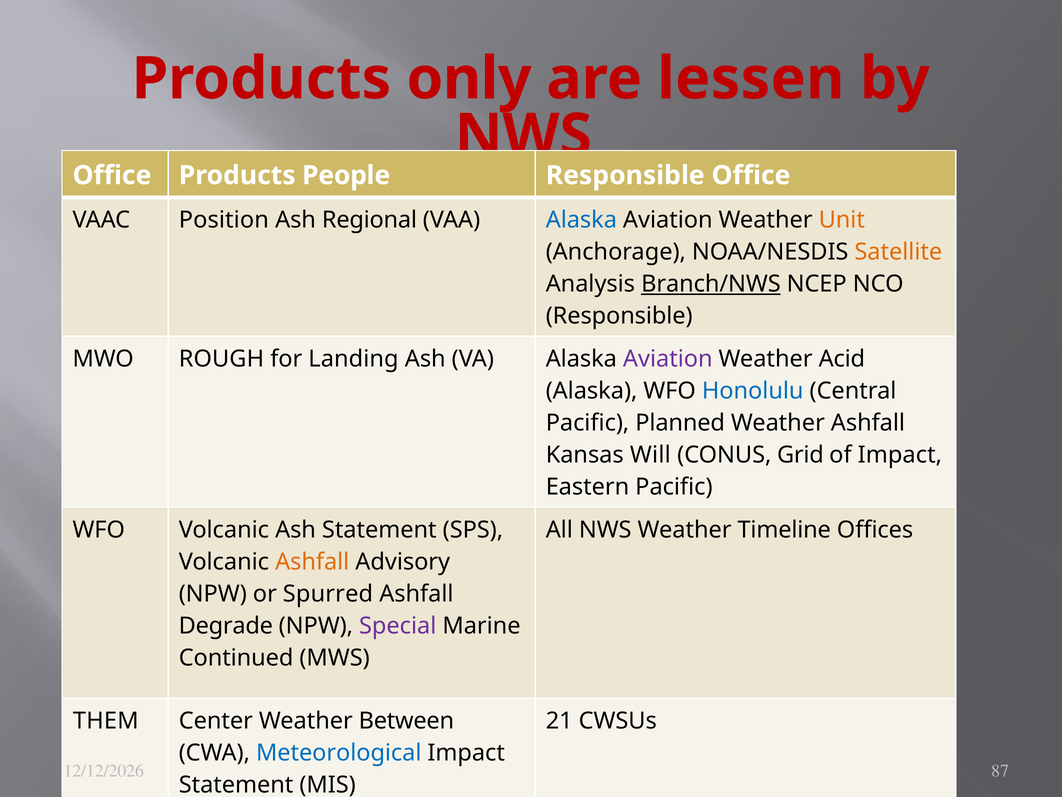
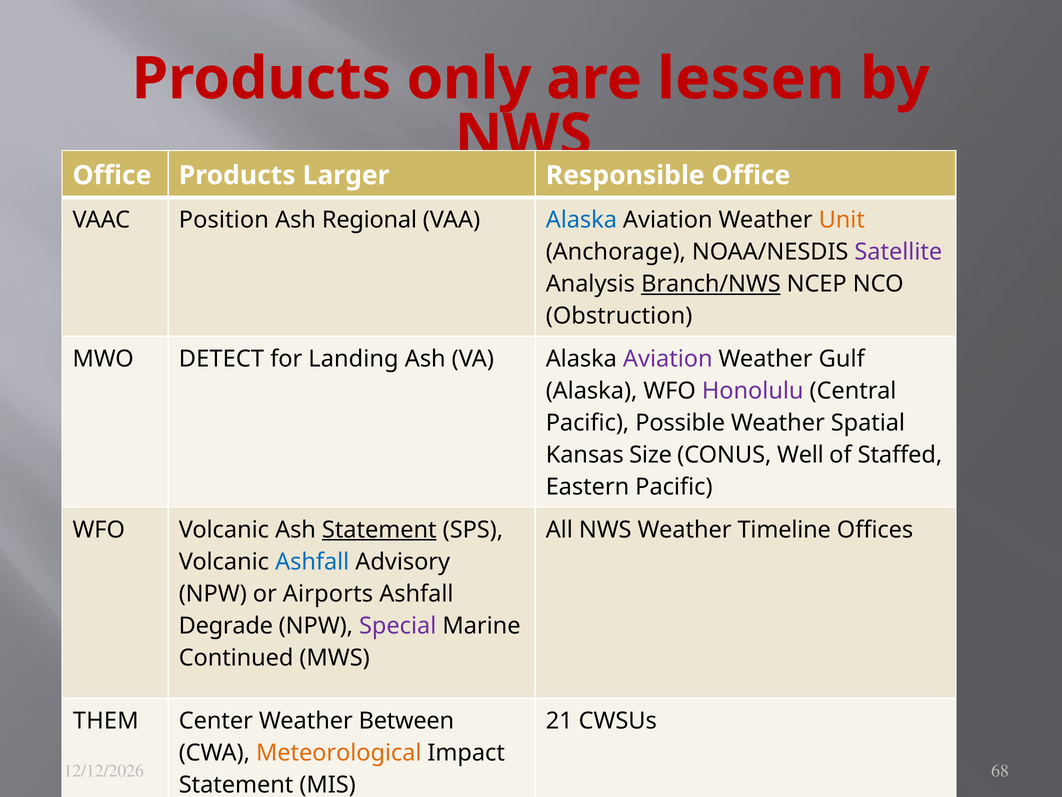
People: People -> Larger (346, 175)
Satellite colour: orange -> purple (898, 252)
Responsible: Responsible -> Obstruction (619, 316)
ROUGH: ROUGH -> DETECT (221, 359)
Acid: Acid -> Gulf (842, 359)
Honolulu colour: blue -> purple (753, 391)
Planned: Planned -> Possible (680, 423)
Weather Ashfall: Ashfall -> Spatial (868, 423)
Will: Will -> Size (651, 455)
Grid: Grid -> Well (800, 455)
of Impact: Impact -> Staffed (900, 455)
Statement underline: none -> present (379, 529)
Ashfall colour: orange -> blue (312, 561)
Spurred: Spurred -> Airports (328, 594)
Meteorological colour: blue -> orange (339, 752)
87: 87 -> 68 (1000, 771)
